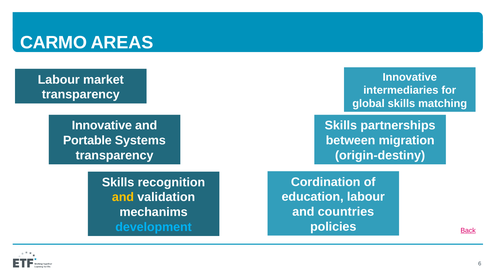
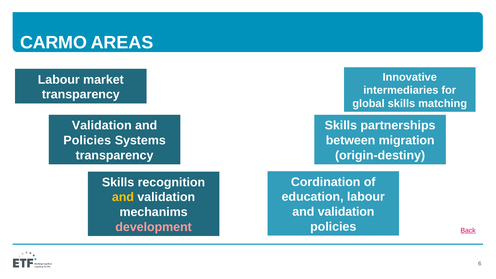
Innovative: Innovative -> Validation (102, 126)
Portable: Portable -> Policies (87, 140)
countries: countries -> validation (346, 212)
development colour: light blue -> pink (154, 227)
